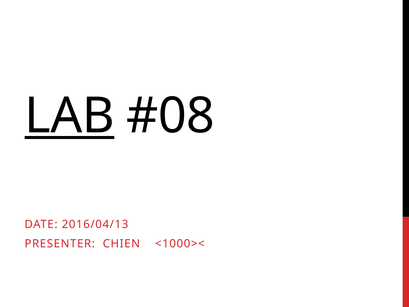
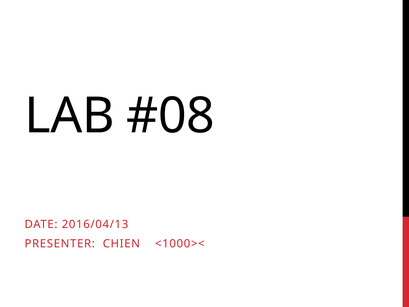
LAB underline: present -> none (70, 116)
